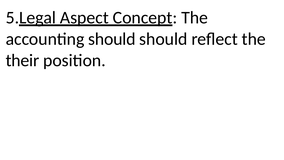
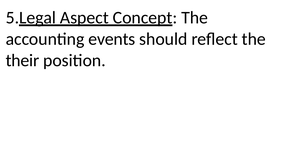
accounting should: should -> events (112, 39)
